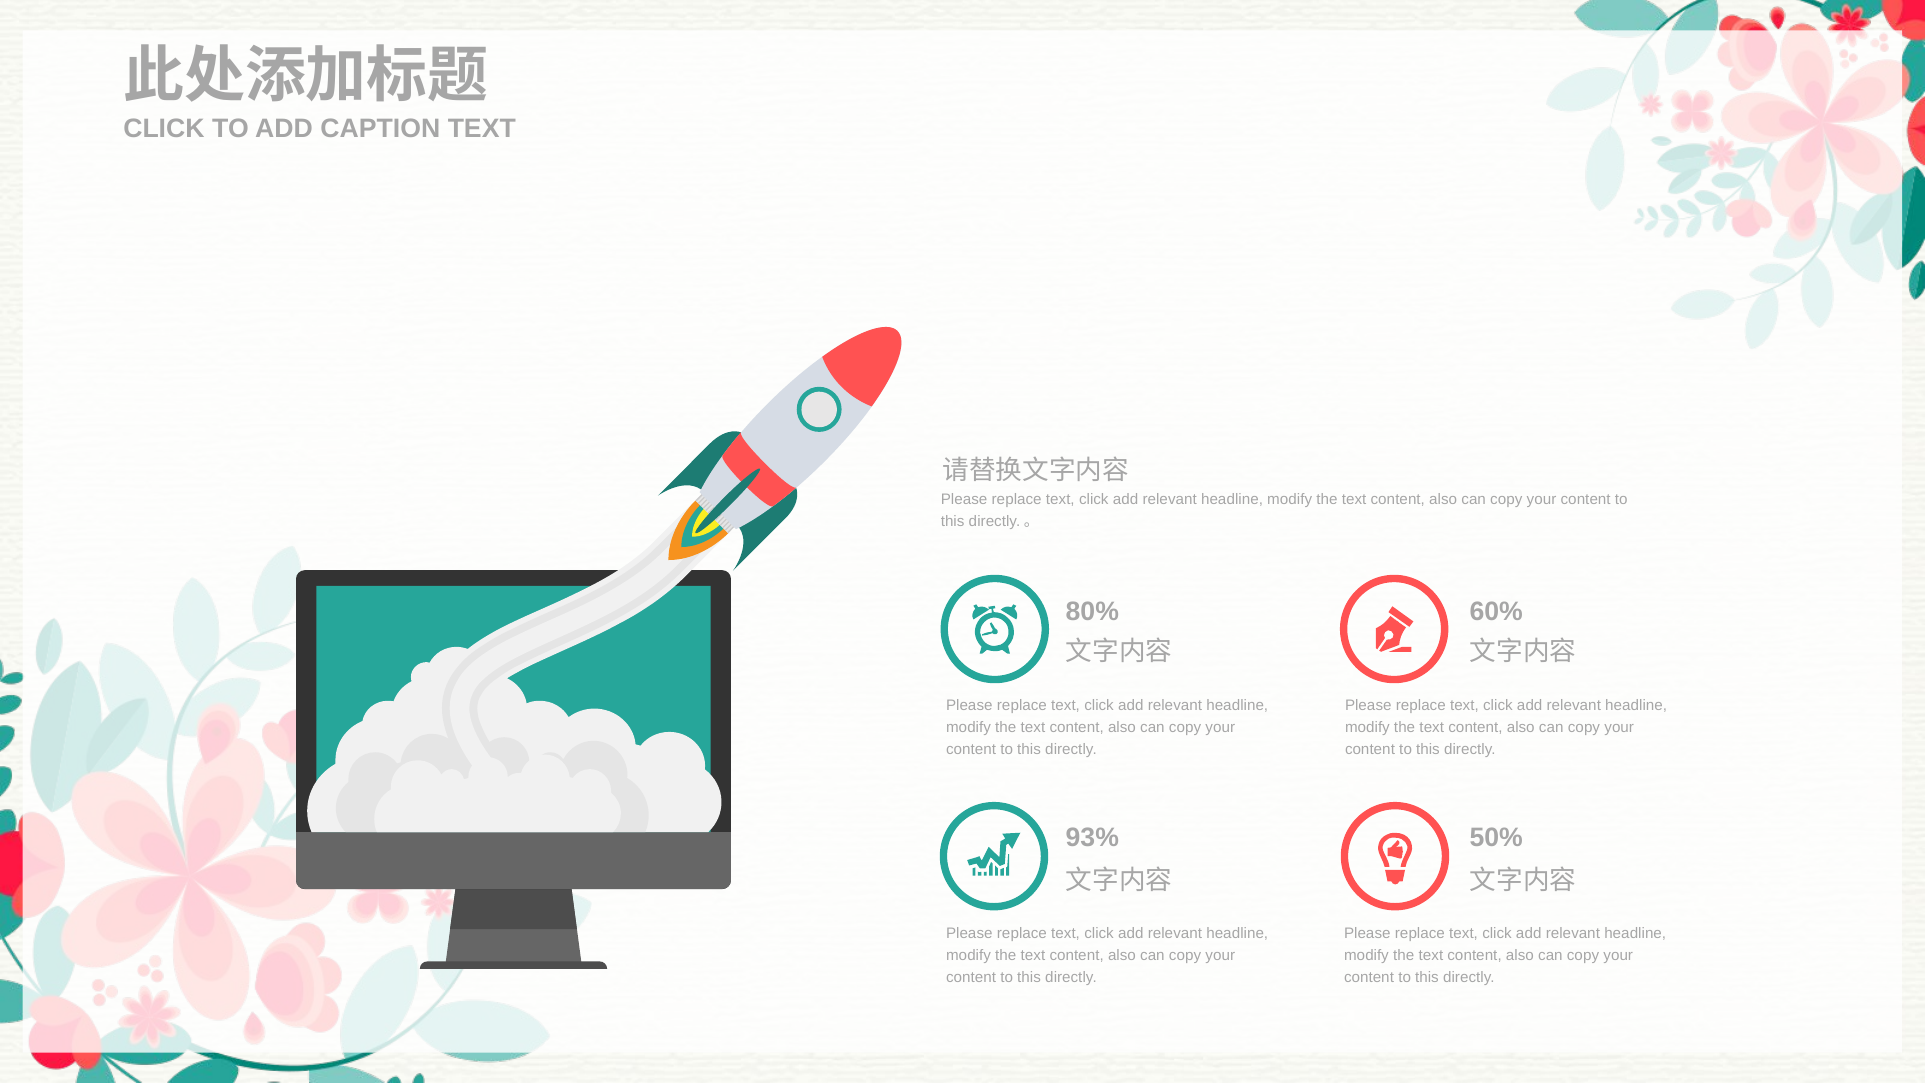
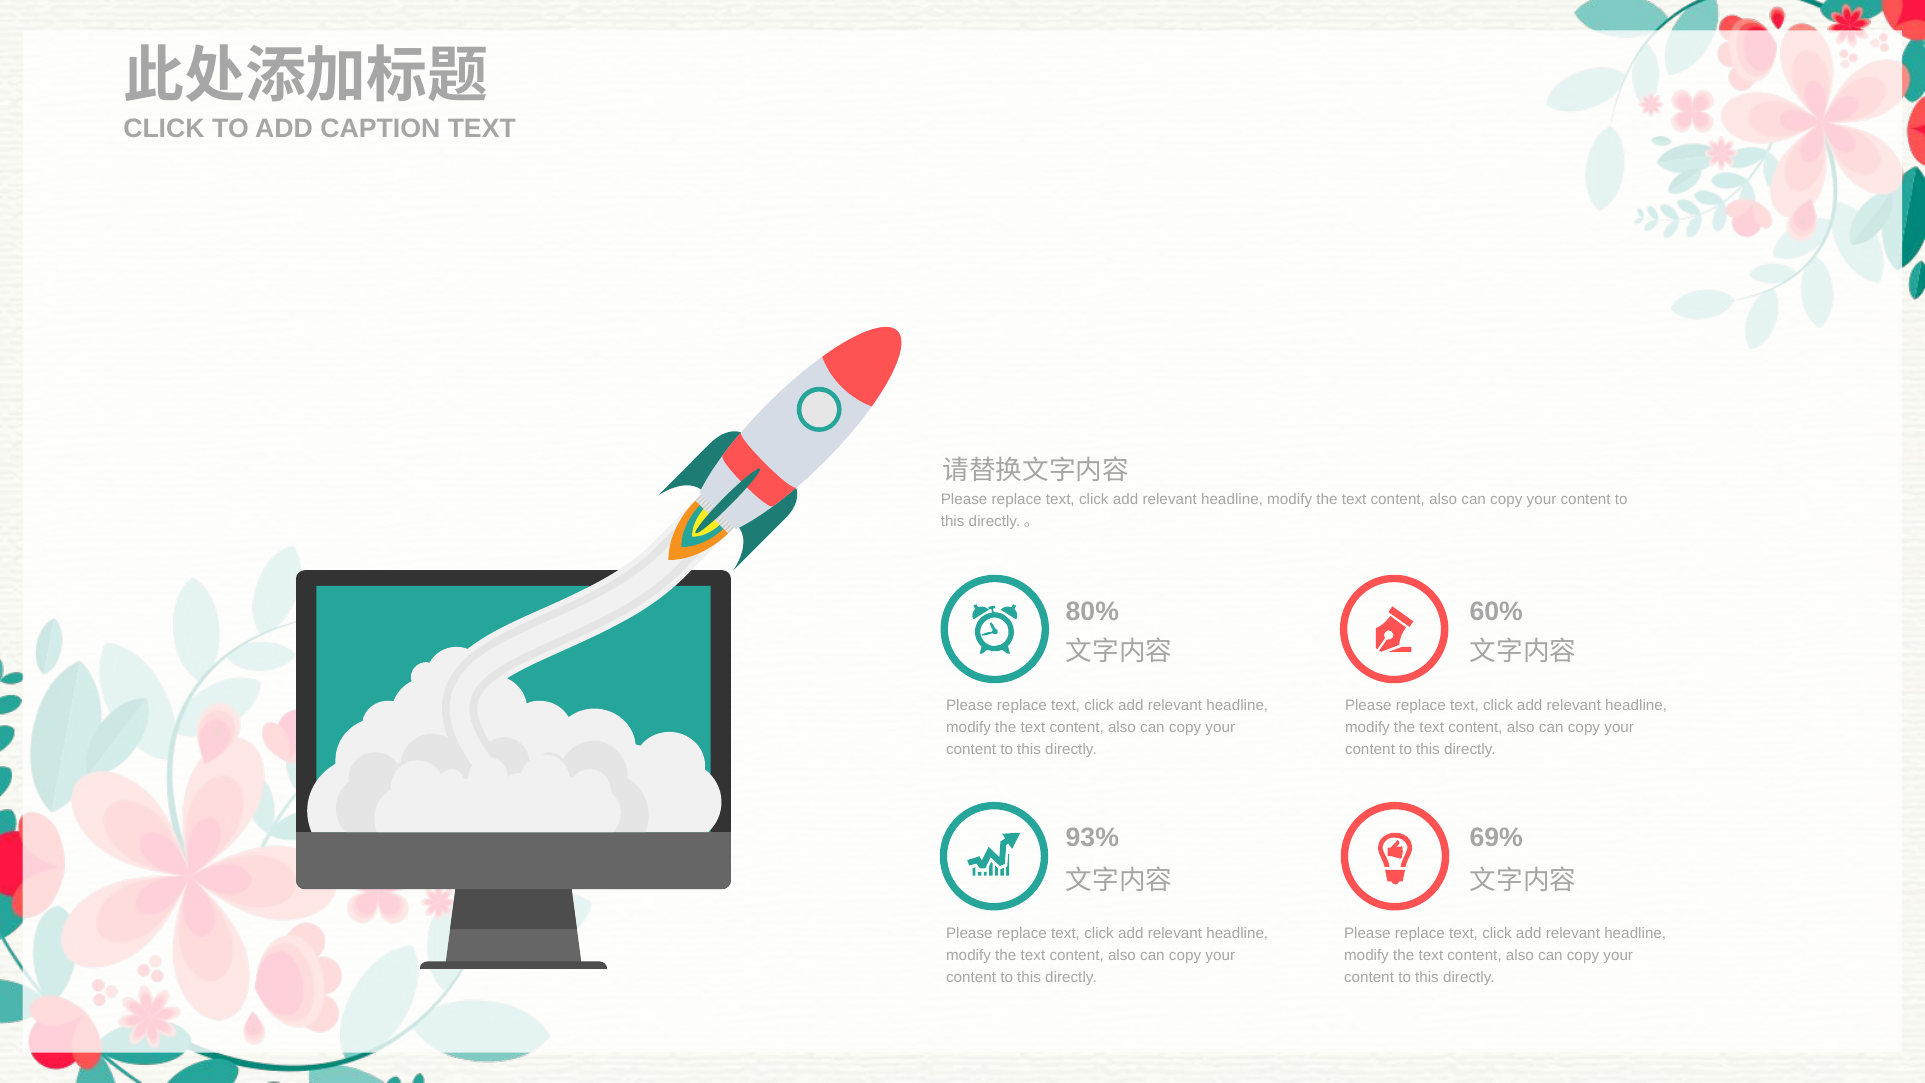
50%: 50% -> 69% (1496, 837)
